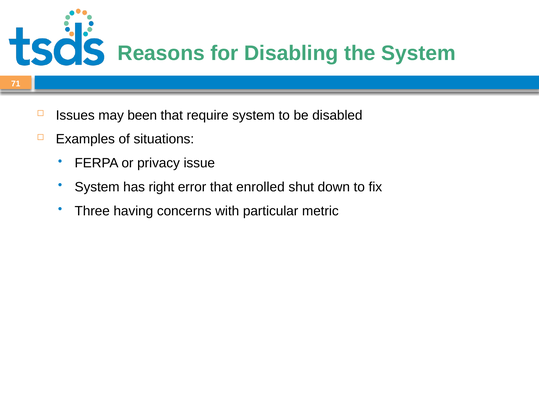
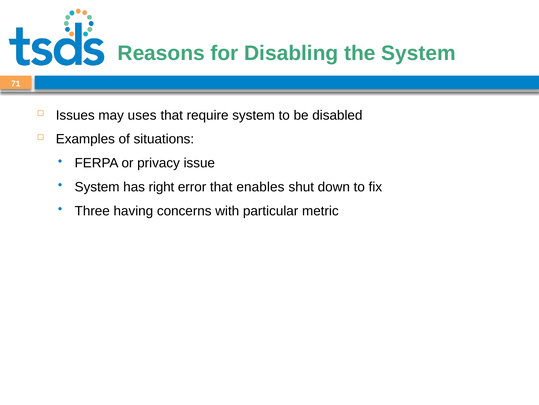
been: been -> uses (142, 115)
enrolled: enrolled -> enables (260, 187)
